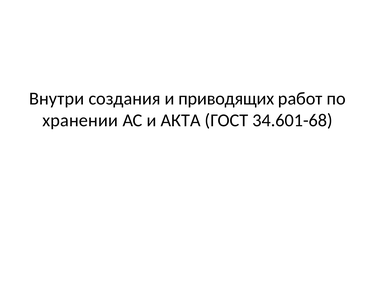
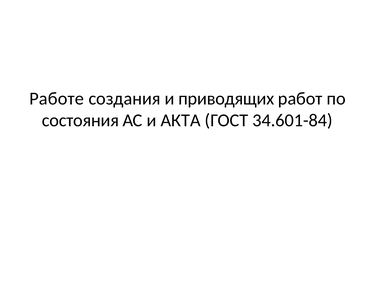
Внутри: Внутри -> Работе (57, 99)
хранении: хранении -> состояния (80, 120)
34.601-68: 34.601-68 -> 34.601-84 (293, 120)
